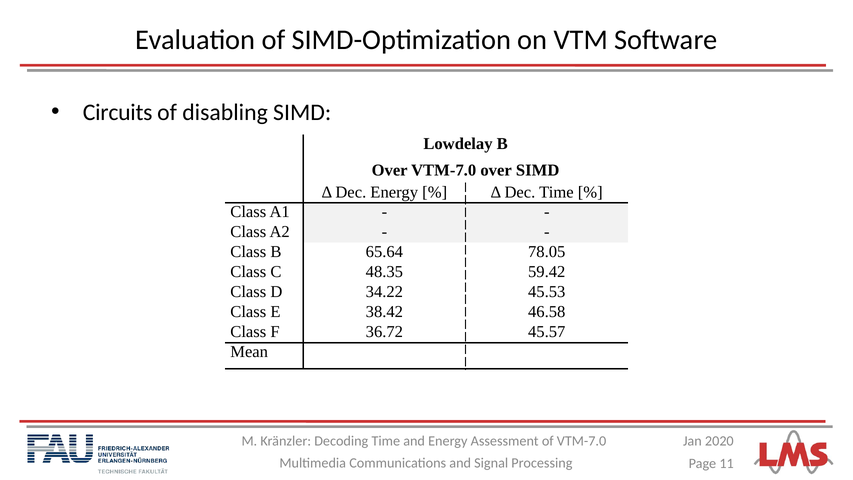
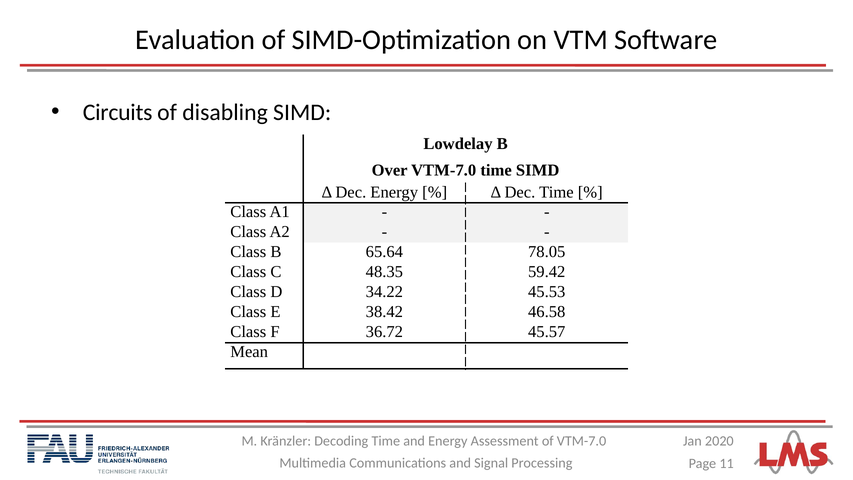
VTM-7.0 over: over -> time (496, 170)
